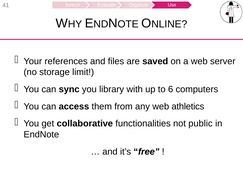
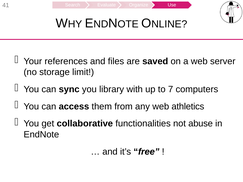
6: 6 -> 7 (171, 89)
public: public -> abuse (201, 124)
